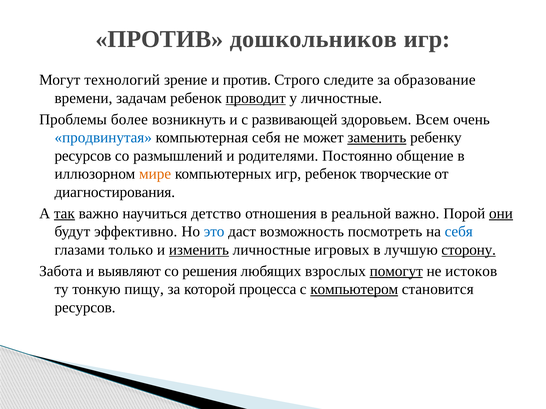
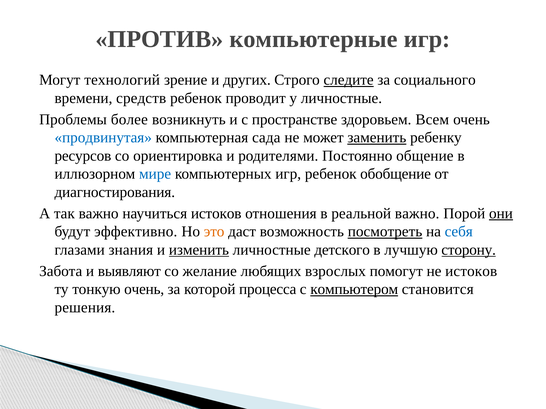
дошкольников: дошкольников -> компьютерные (313, 39)
и против: против -> других (247, 80)
следите underline: none -> present (349, 80)
образование: образование -> социального (435, 80)
задачам: задачам -> средств (141, 98)
проводит underline: present -> none (256, 98)
развивающей: развивающей -> пространстве (295, 120)
компьютерная себя: себя -> сада (266, 138)
размышлений: размышлений -> ориентировка (178, 156)
мире colour: orange -> blue (155, 174)
творческие: творческие -> обобщение (396, 174)
так underline: present -> none (64, 214)
научиться детство: детство -> истоков (216, 214)
это colour: blue -> orange (214, 232)
посмотреть underline: none -> present (385, 232)
только: только -> знания (131, 250)
игровых: игровых -> детского (342, 250)
решения: решения -> желание (210, 271)
помогут underline: present -> none (396, 271)
тонкую пищу: пищу -> очень (144, 290)
ресурсов: ресурсов -> решения (85, 308)
